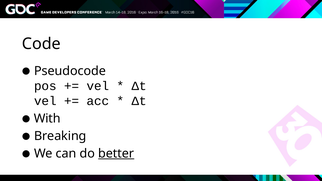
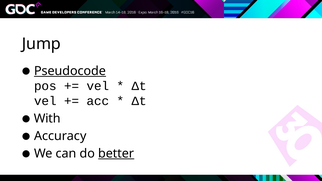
Code: Code -> Jump (41, 44)
Pseudocode underline: none -> present (70, 71)
Breaking: Breaking -> Accuracy (60, 136)
